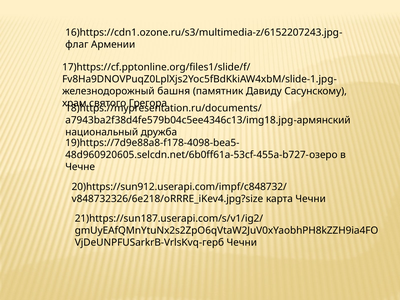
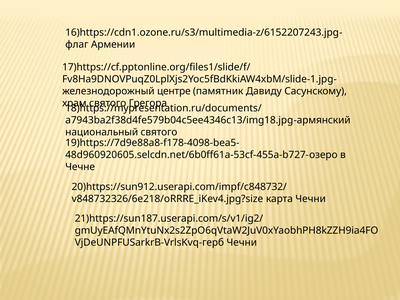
башня: башня -> центре (174, 91)
национальный дружба: дружба -> святого (159, 132)
